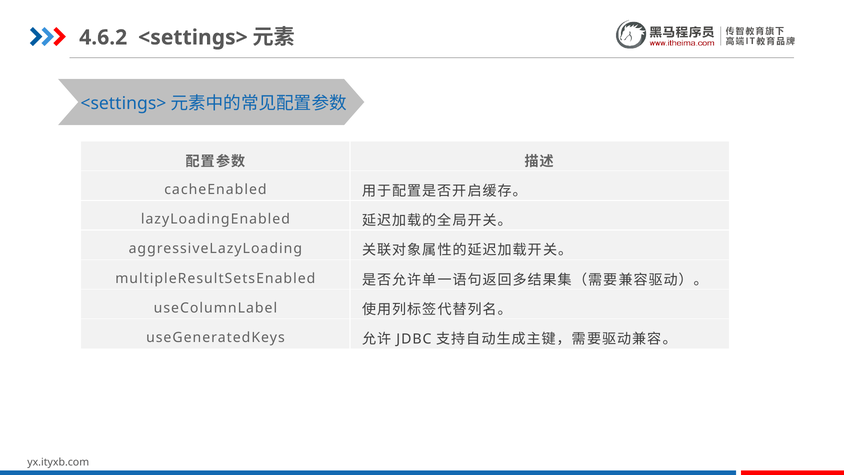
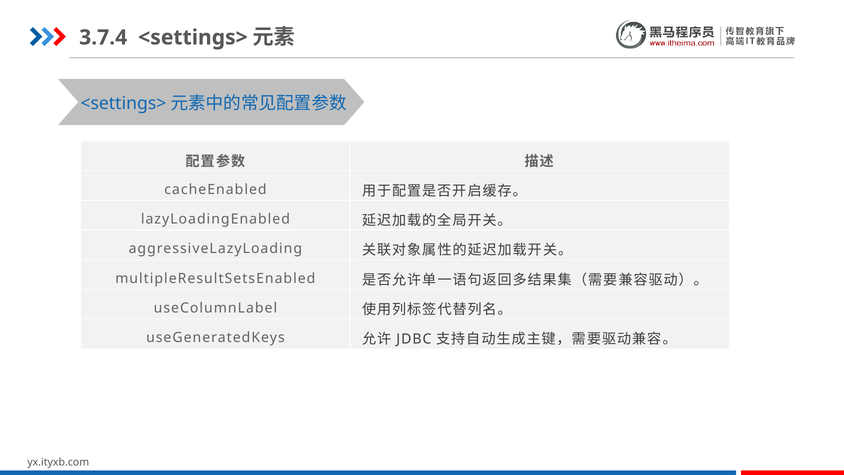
4.6.2: 4.6.2 -> 3.7.4 (103, 37)
